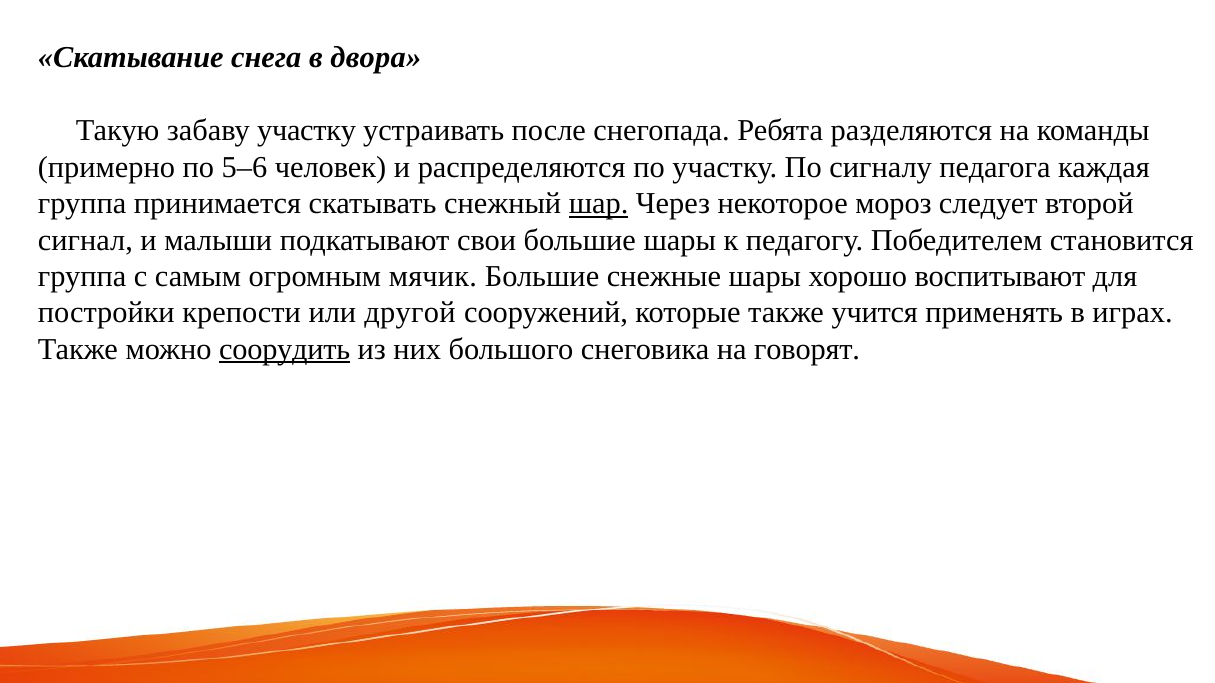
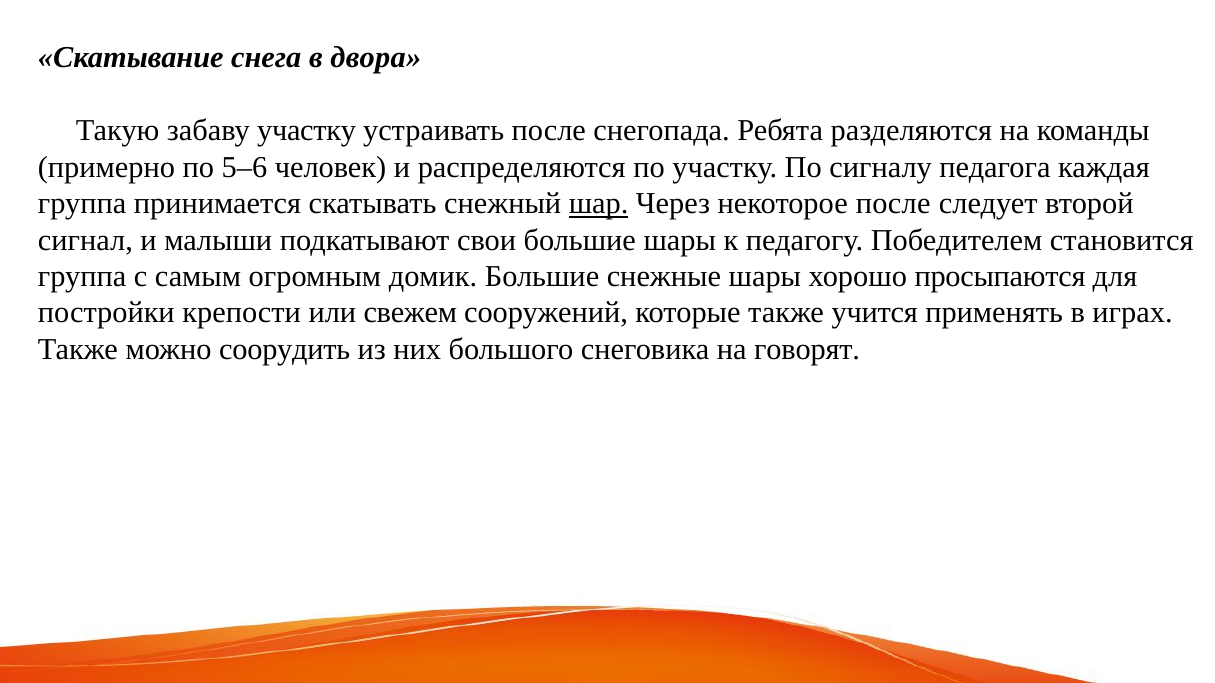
некоторое мороз: мороз -> после (893, 204)
мячик: мячик -> домик (433, 277)
воспитывают: воспитывают -> просыпаются (1000, 277)
другой: другой -> свежем (410, 313)
соорудить underline: present -> none (285, 350)
